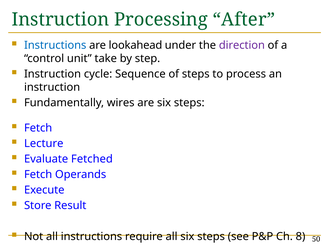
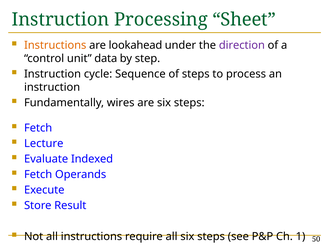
After: After -> Sheet (244, 20)
Instructions colour: blue -> orange (55, 45)
take: take -> data (106, 59)
Fetched: Fetched -> Indexed (92, 159)
8: 8 -> 1 (300, 236)
